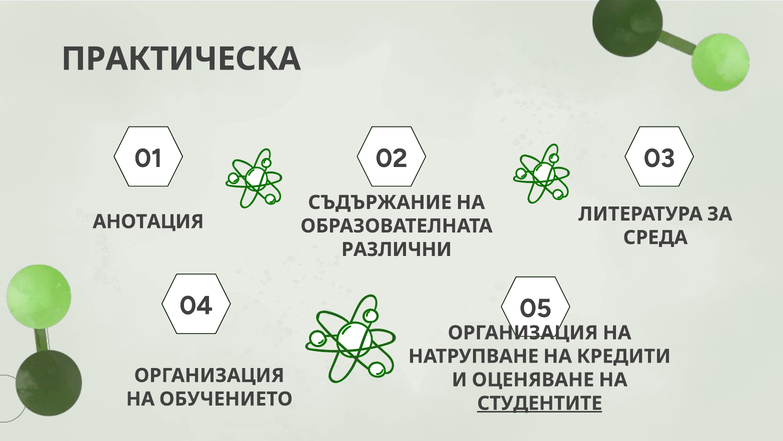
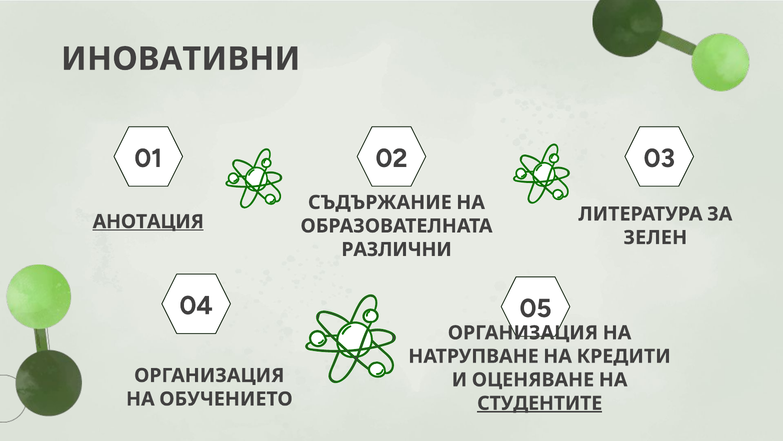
ПРАКТИЧЕСКА: ПРАКТИЧЕСКА -> ИНОВАТИВНИ (181, 59)
АНОТАЦИЯ underline: none -> present (148, 221)
СРЕДА: СРЕДА -> ЗЕЛЕН (655, 237)
